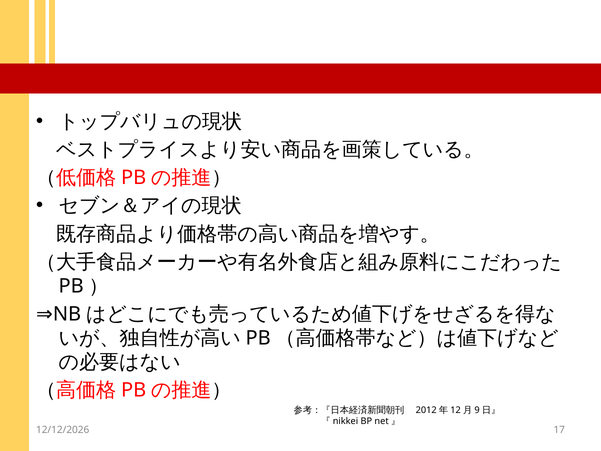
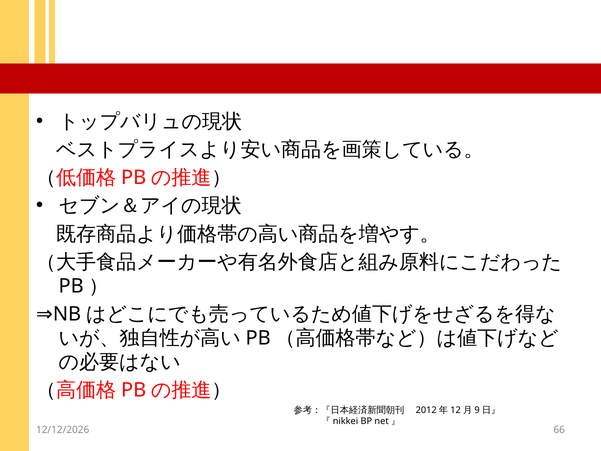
17: 17 -> 66 (559, 430)
